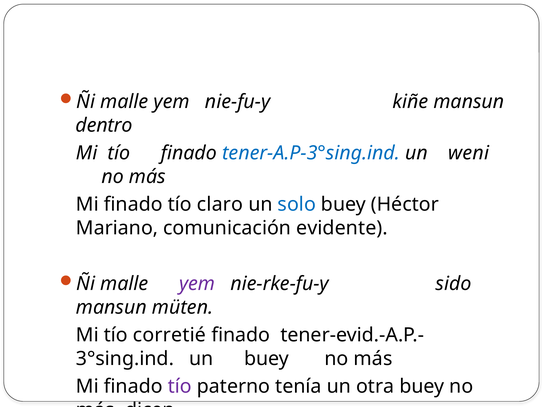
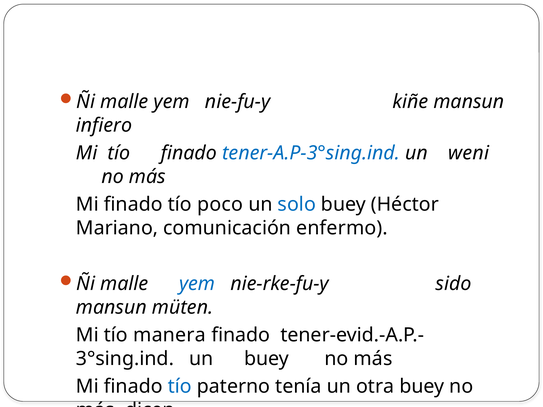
dentro: dentro -> infiero (104, 125)
claro: claro -> poco (220, 205)
evidente: evidente -> enfermo (342, 228)
yem colour: purple -> blue (197, 284)
corretié: corretié -> manera (170, 335)
tío colour: purple -> blue (180, 387)
